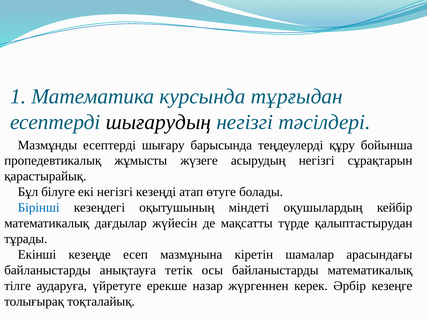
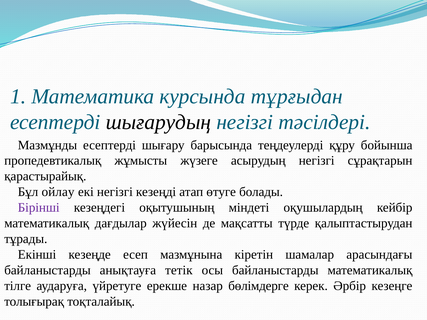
білуге: білуге -> ойлау (58, 192)
Бірінші colour: blue -> purple (39, 208)
жүргеннен: жүргеннен -> бөлімдерге (259, 286)
